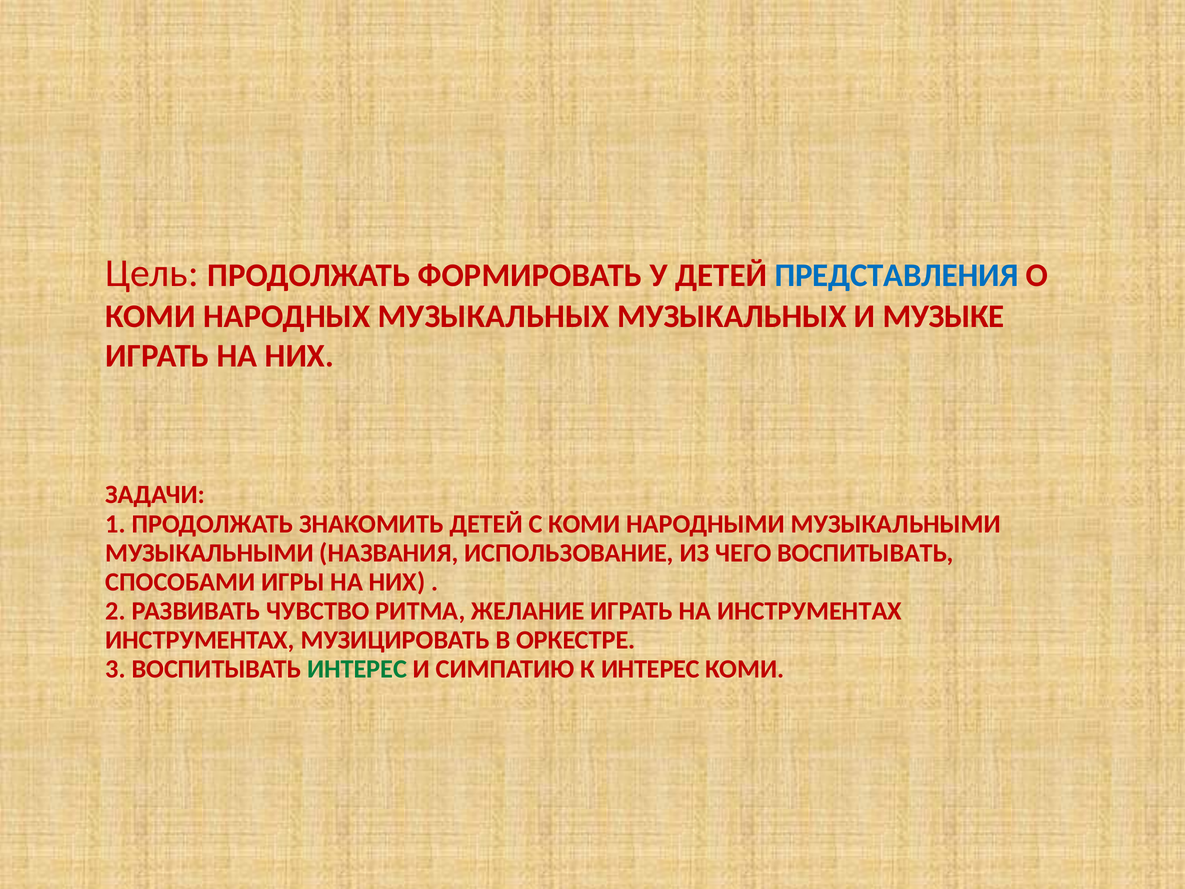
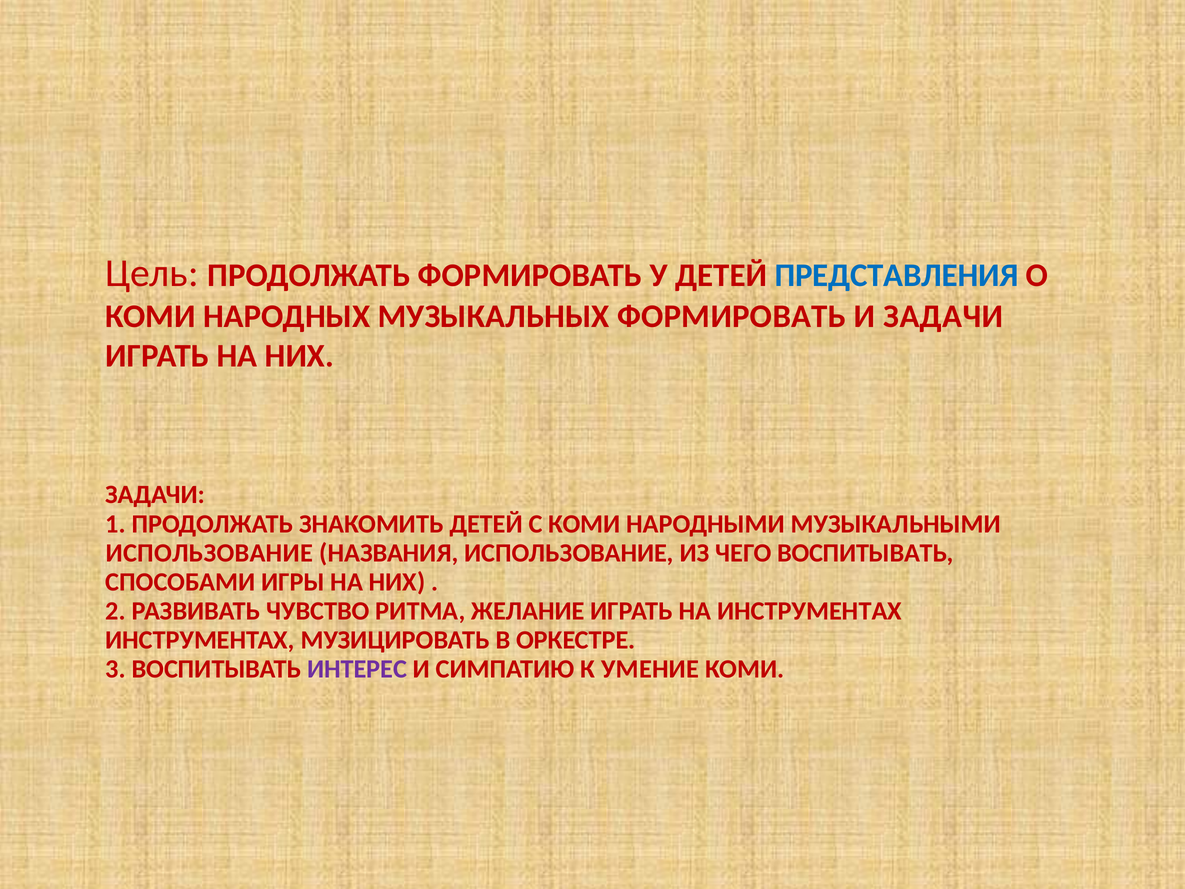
МУЗЫКАЛЬНЫХ МУЗЫКАЛЬНЫХ: МУЗЫКАЛЬНЫХ -> ФОРМИРОВАТЬ (732, 316)
И МУЗЫКЕ: МУЗЫКЕ -> ЗАДАЧИ (943, 316)
МУЗЫКАЛЬНЫМИ: МУЗЫКАЛЬНЫМИ -> ИСПОЛЬЗОВАНИЕ (209, 553)
ИНТЕРЕС colour: green -> purple (357, 669)
К ИНТЕРЕС: ИНТЕРЕС -> УМЕНИЕ (650, 669)
